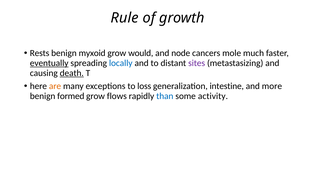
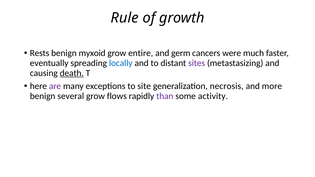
would: would -> entire (141, 53)
node: node -> germ (181, 53)
mole: mole -> were (232, 53)
eventually underline: present -> none (49, 63)
are colour: orange -> purple (55, 86)
loss: loss -> site (144, 86)
intestine: intestine -> necrosis (227, 86)
formed: formed -> several (71, 96)
than colour: blue -> purple (165, 96)
